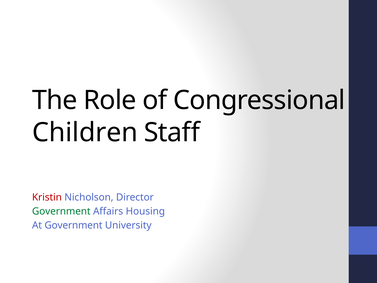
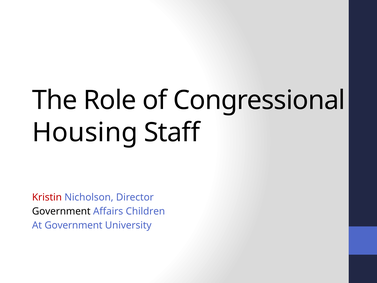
Children: Children -> Housing (85, 132)
Government colour: green -> black (61, 211)
Housing: Housing -> Children (145, 211)
